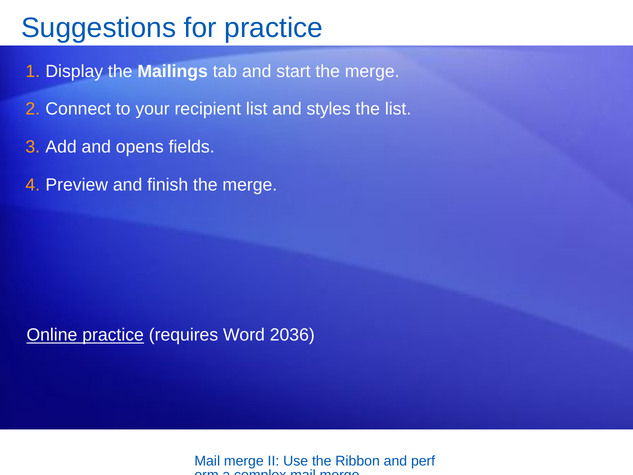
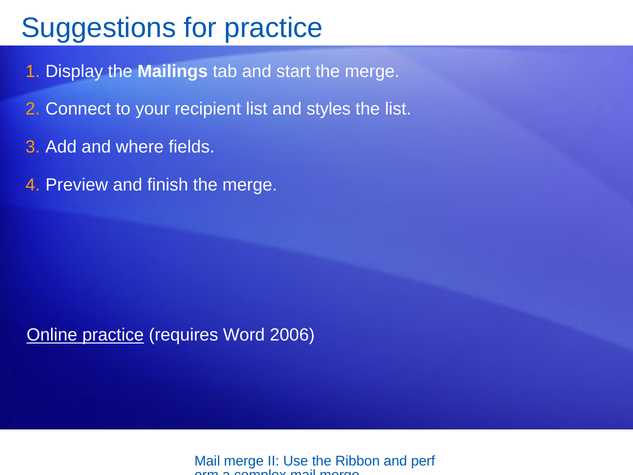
opens: opens -> where (140, 147)
2036: 2036 -> 2006 (292, 335)
